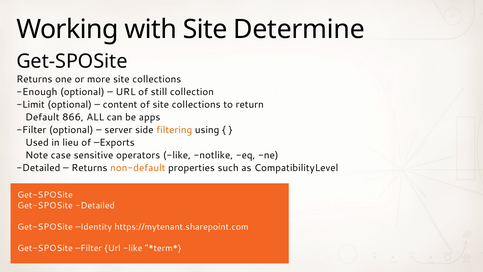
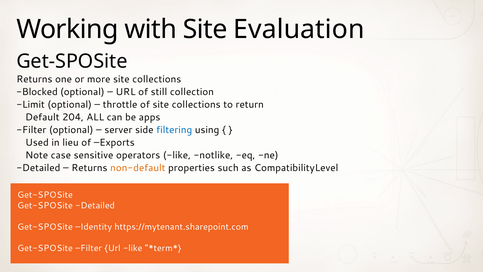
Determine: Determine -> Evaluation (299, 29)
Enough: Enough -> Blocked (37, 92)
content: content -> throttle (120, 104)
866: 866 -> 204 (73, 117)
filtering colour: orange -> blue (174, 130)
